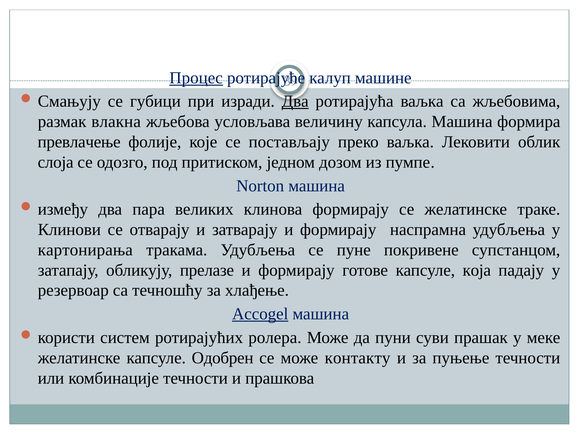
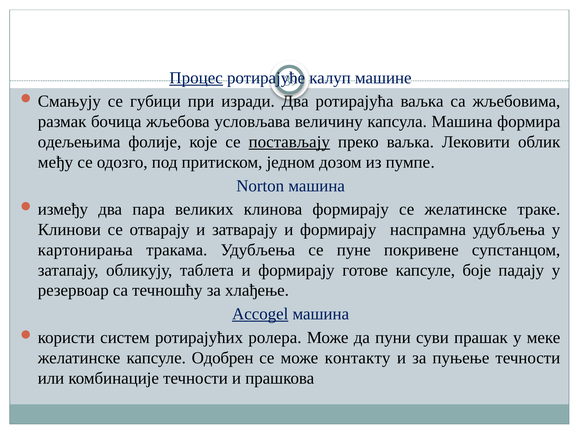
Два underline: present -> none (295, 101)
влакна: влакна -> бочица (116, 122)
превлачење: превлачење -> одељењима (79, 142)
постављају underline: none -> present (289, 142)
слоја: слоја -> међу (55, 162)
прелазе: прелазе -> таблета (207, 270)
која: која -> боје (477, 270)
